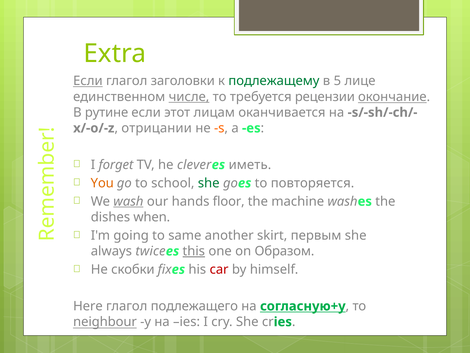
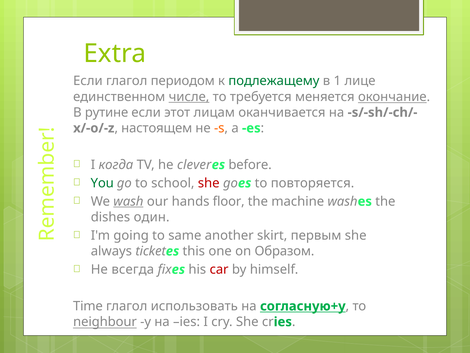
Если underline: present -> none (88, 81)
заголовки: заголовки -> периодом (183, 81)
5: 5 -> 1 (337, 81)
рецензии: рецензии -> меняется (325, 97)
отрицании: отрицании -> настоящем (157, 128)
forget: forget -> когда (116, 165)
иметь: иметь -> before (250, 165)
You colour: orange -> green (102, 183)
she colour: green -> red (209, 183)
when: when -> один (152, 217)
twice: twice -> ticket (151, 251)
this underline: present -> none (194, 251)
скобки: скобки -> всегда (133, 269)
Here: Here -> Time (88, 306)
подлежащего: подлежащего -> использовать (194, 306)
